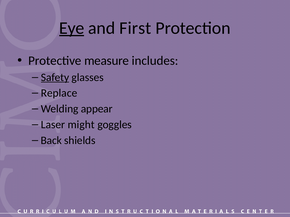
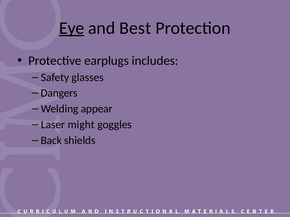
First: First -> Best (135, 28)
measure: measure -> earplugs (107, 61)
Safety underline: present -> none (55, 77)
Replace: Replace -> Dangers (59, 93)
